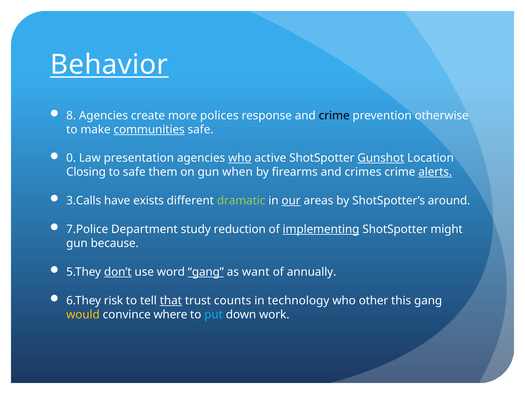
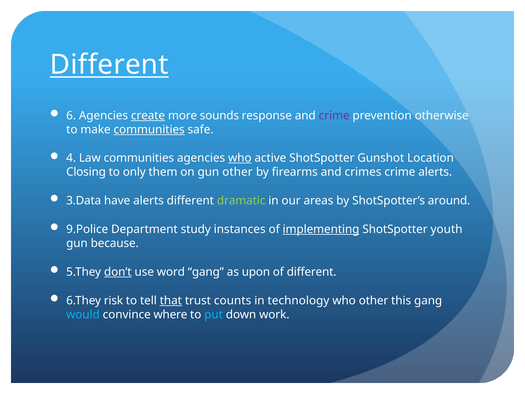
Behavior: Behavior -> Different (109, 64)
8: 8 -> 6 (71, 115)
create underline: none -> present (148, 115)
polices: polices -> sounds (219, 115)
crime colour: black -> purple (334, 115)
0: 0 -> 4 (71, 158)
Law presentation: presentation -> communities (139, 158)
Gunshot underline: present -> none (381, 158)
to safe: safe -> only (134, 172)
gun when: when -> other (237, 172)
alerts underline: present -> none (435, 172)
3.Calls: 3.Calls -> 3.Data (84, 201)
have exists: exists -> alerts (149, 201)
our underline: present -> none (291, 201)
7.Police: 7.Police -> 9.Police (87, 229)
reduction: reduction -> instances (240, 229)
might: might -> youth (447, 229)
gang underline: present -> none (206, 272)
want: want -> upon (256, 272)
of annually: annually -> different (312, 272)
would colour: yellow -> light blue (83, 314)
